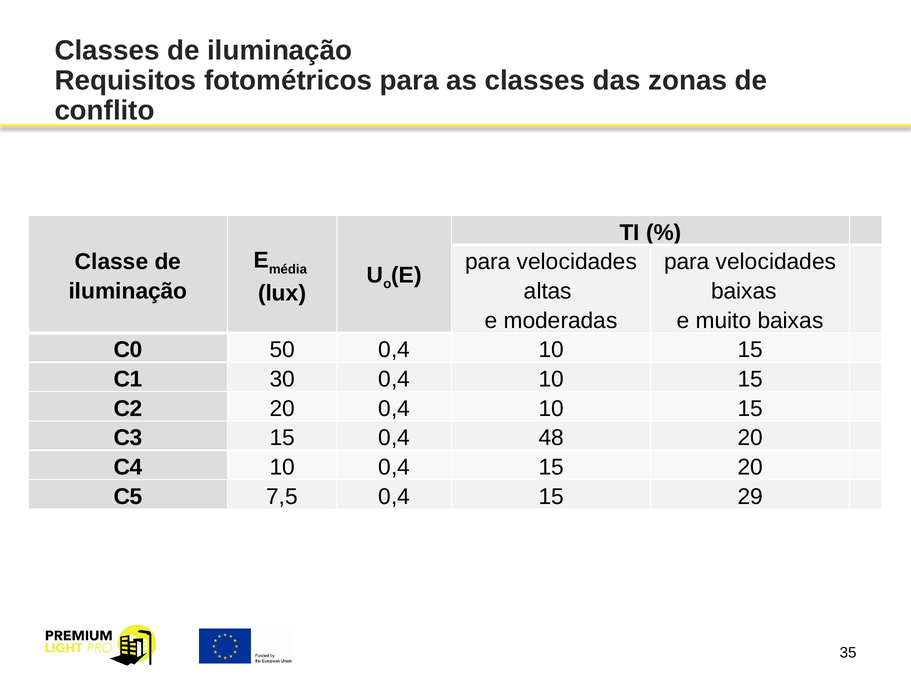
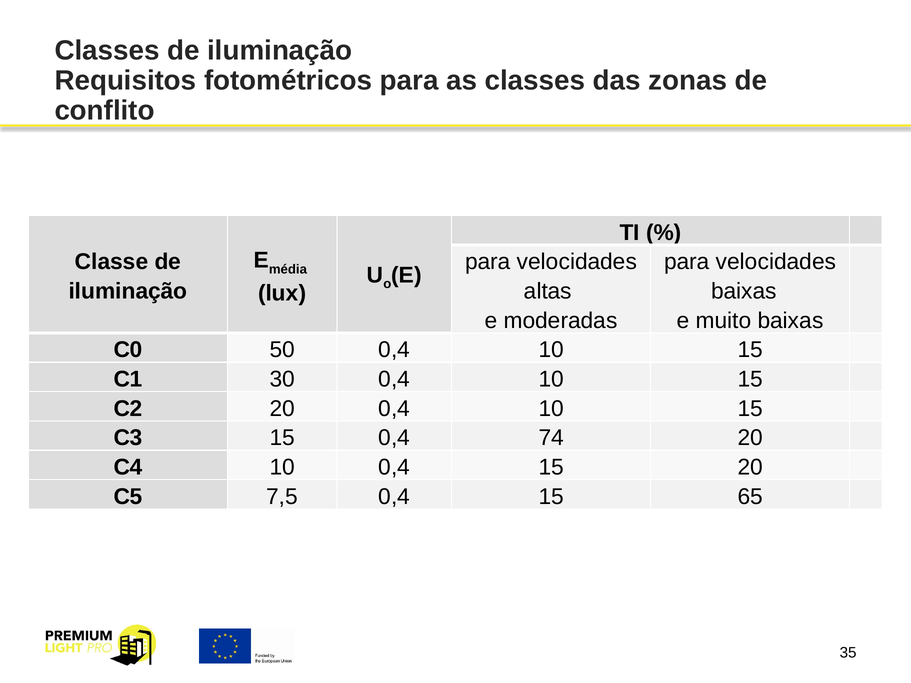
48: 48 -> 74 (551, 438)
29: 29 -> 65 (750, 497)
